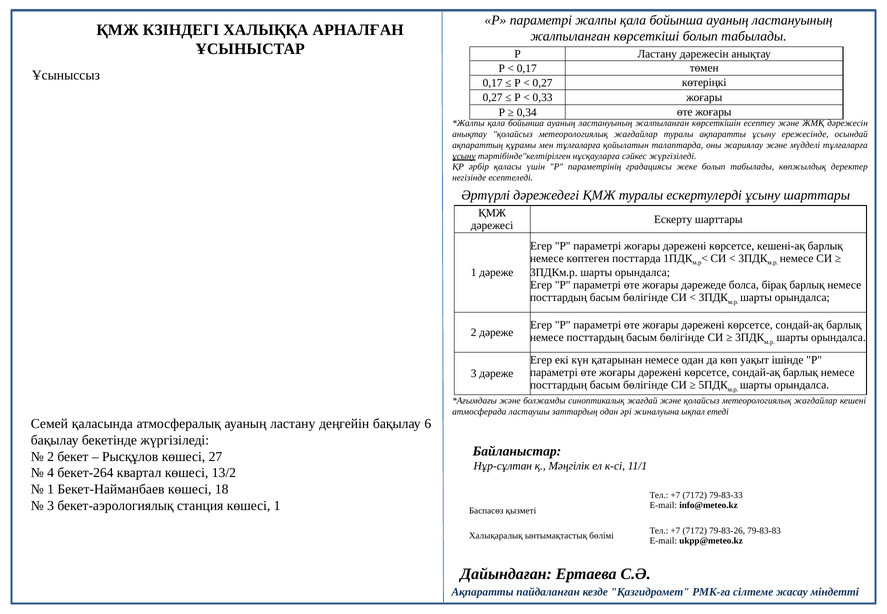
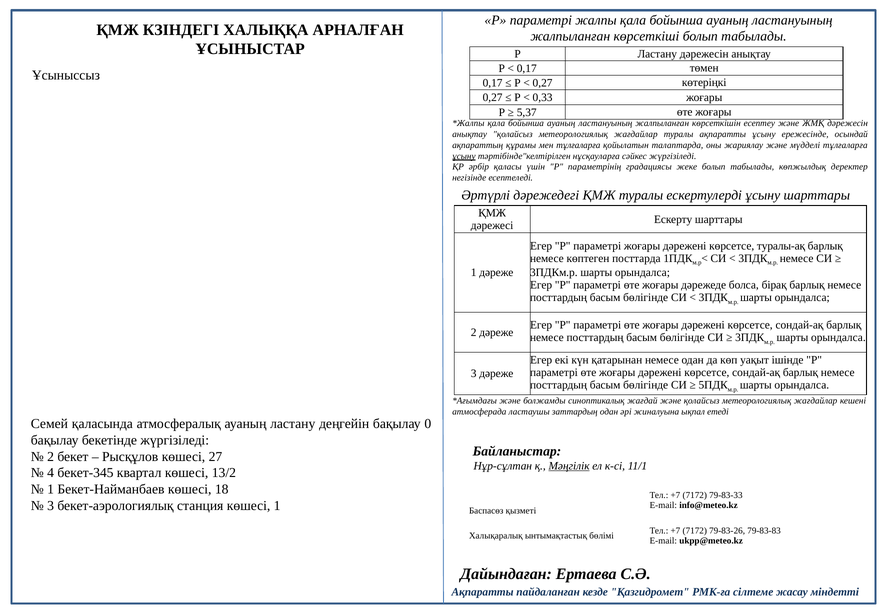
0,34: 0,34 -> 5,37 (527, 112)
кешені-ақ: кешені-ақ -> туралы-ақ (781, 246)
6: 6 -> 0 (428, 424)
Мәңгілік underline: none -> present (569, 466)
бекет-264: бекет-264 -> бекет-345 (85, 473)
